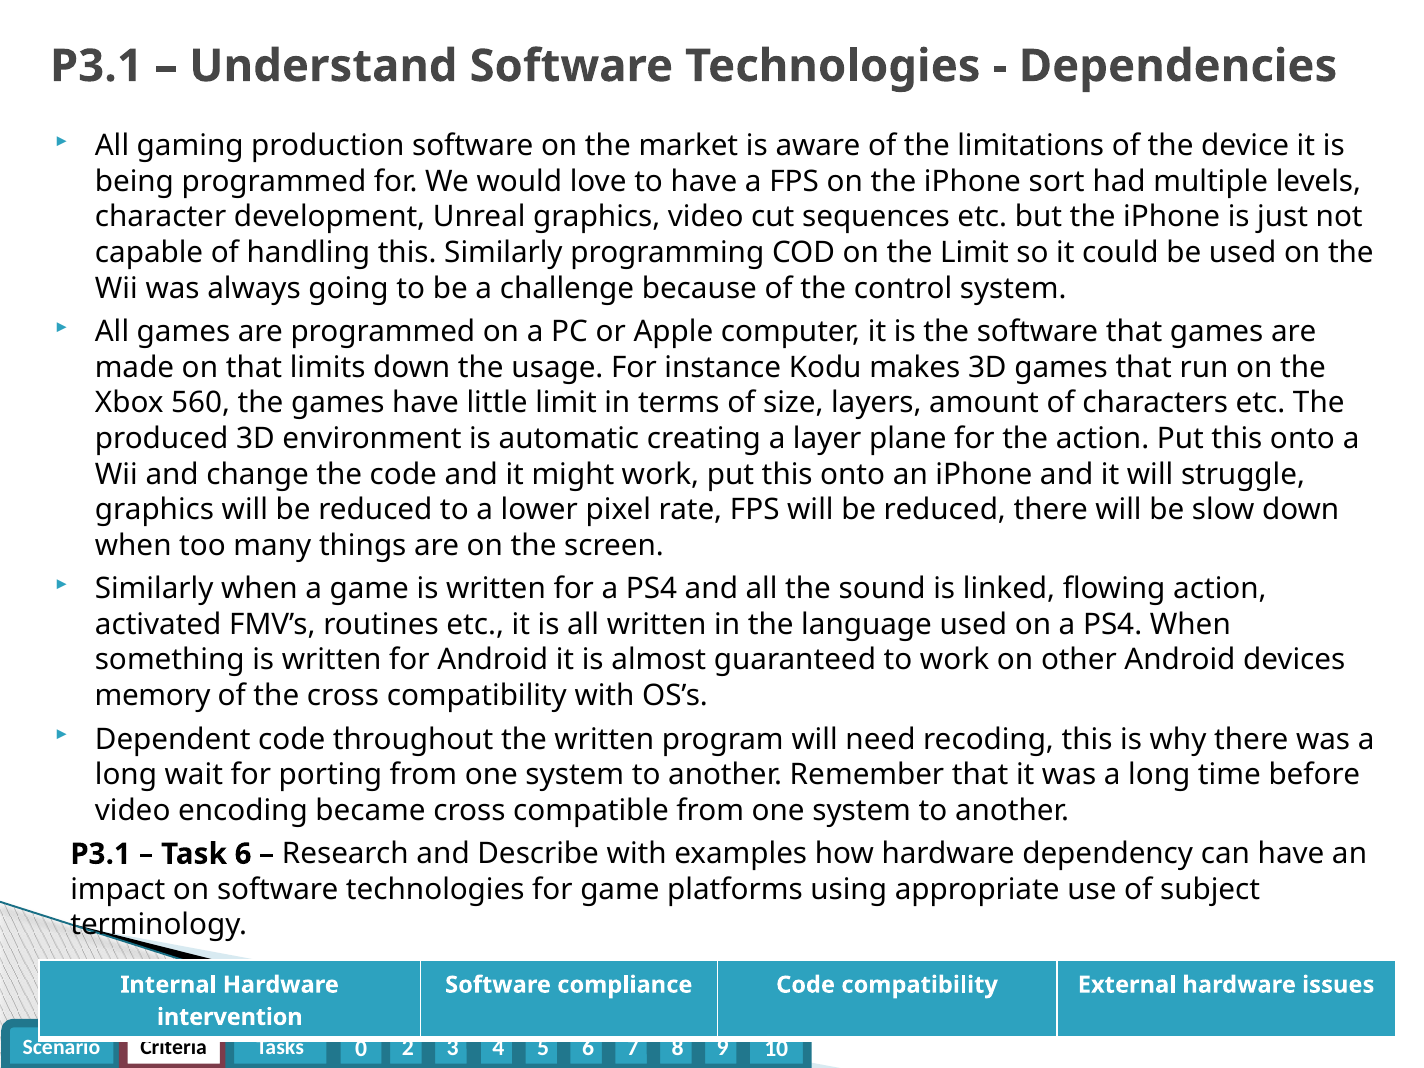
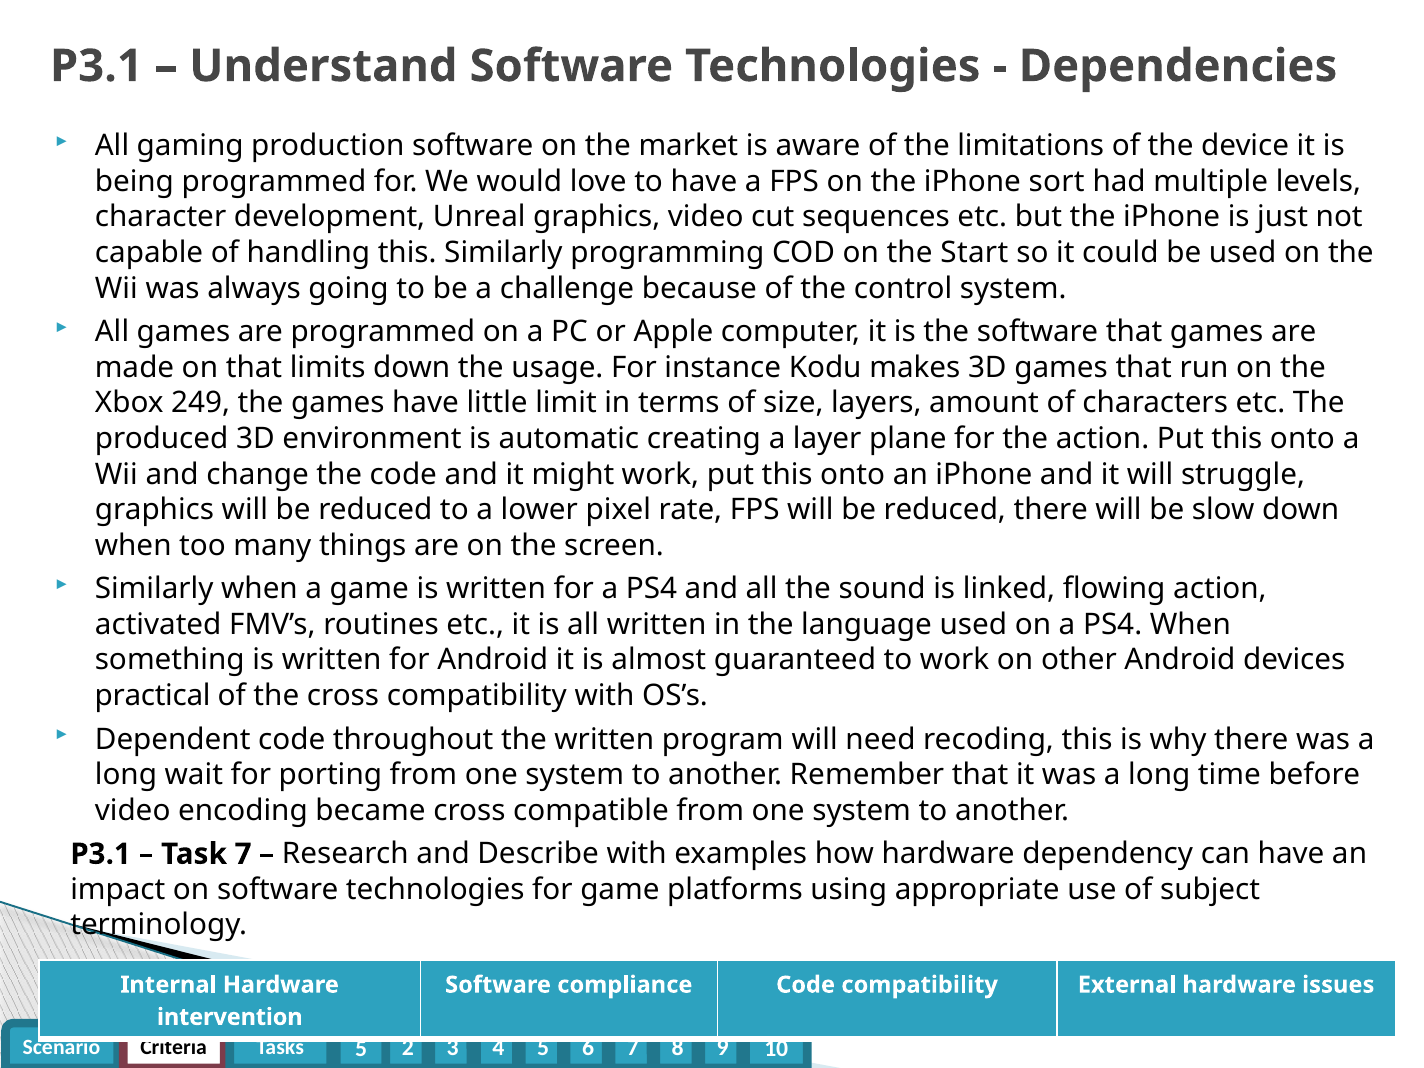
the Limit: Limit -> Start (974, 253)
560: 560 -> 249 (201, 403)
memory: memory -> practical (153, 696)
Task 6: 6 -> 7 (243, 854)
0: 0 -> 5 (361, 1048)
